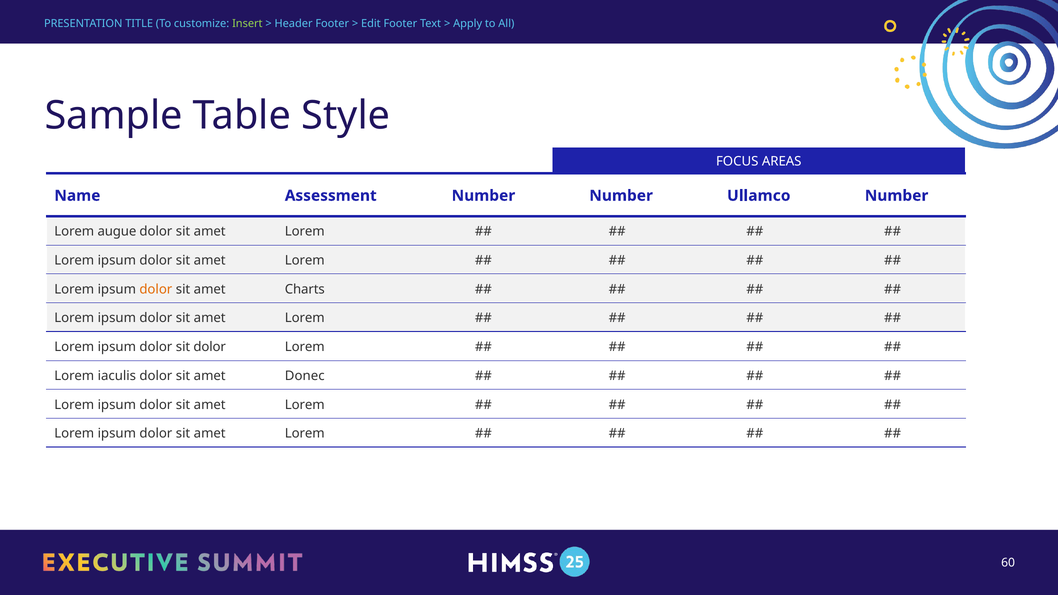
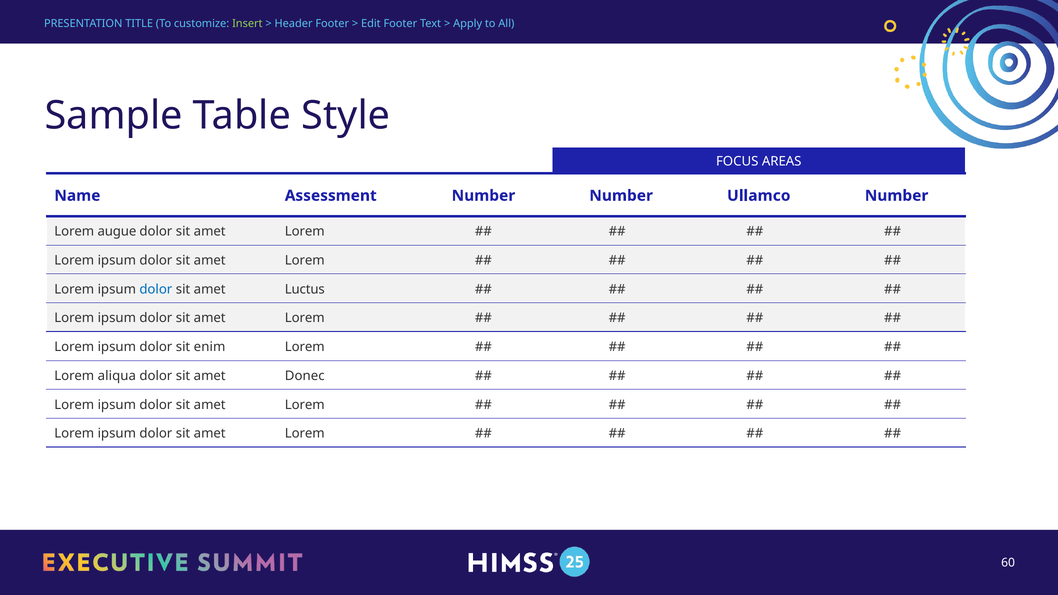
dolor colour: orange -> blue (156, 289)
Charts: Charts -> Luctus (305, 289)
sit dolor: dolor -> enim (210, 347)
iaculis: iaculis -> aliqua (117, 376)
